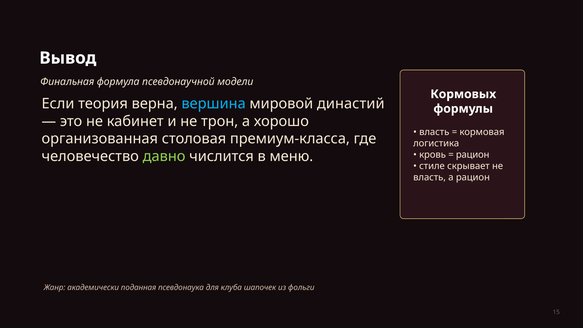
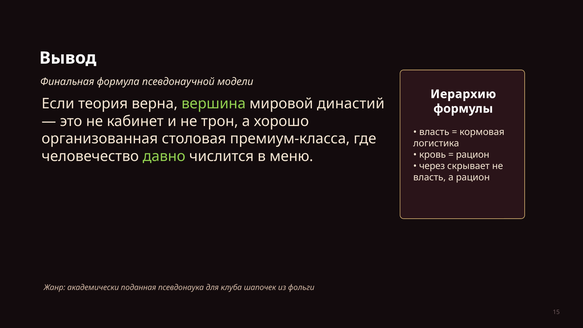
Кормовых: Кормовых -> Иерархию (463, 94)
вершина colour: light blue -> light green (214, 104)
стиле: стиле -> через (432, 166)
